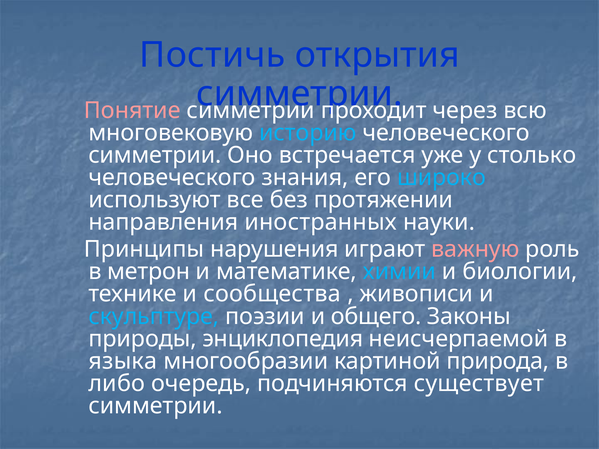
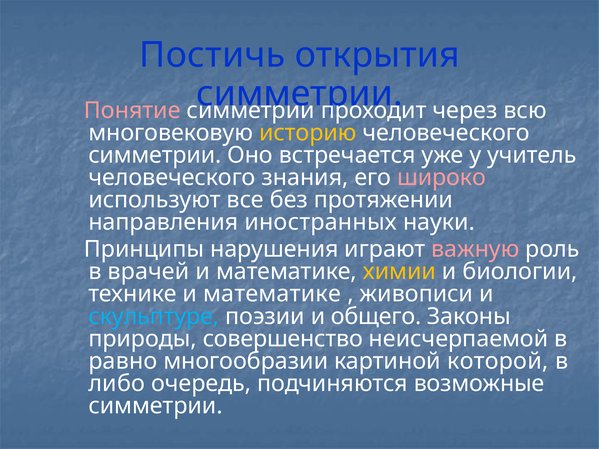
историю colour: light blue -> yellow (308, 133)
столько: столько -> учитель (532, 155)
широко colour: light blue -> pink (442, 178)
метрон: метрон -> врачей (148, 272)
химии colour: light blue -> yellow (399, 272)
технике и сообщества: сообщества -> математике (272, 294)
энциклопедия: энциклопедия -> совершенство (283, 339)
языка: языка -> равно (123, 361)
природа: природа -> которой (498, 361)
существует: существует -> возможные (479, 384)
